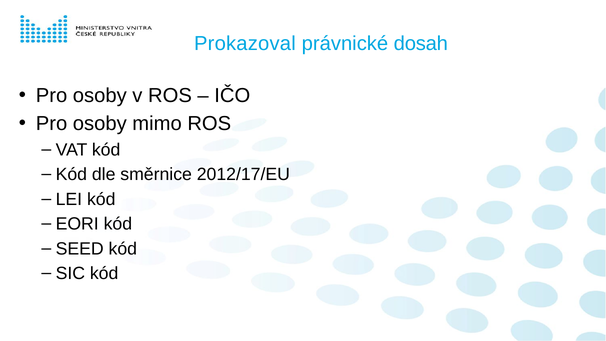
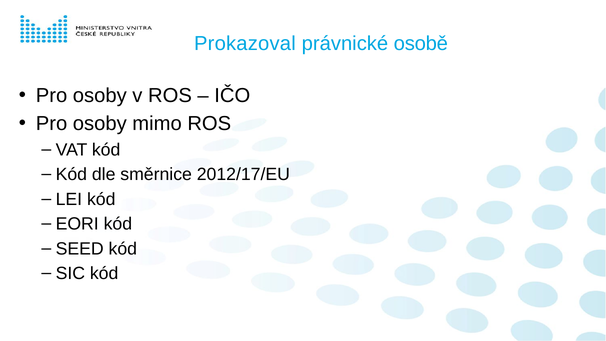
dosah: dosah -> osobě (421, 43)
